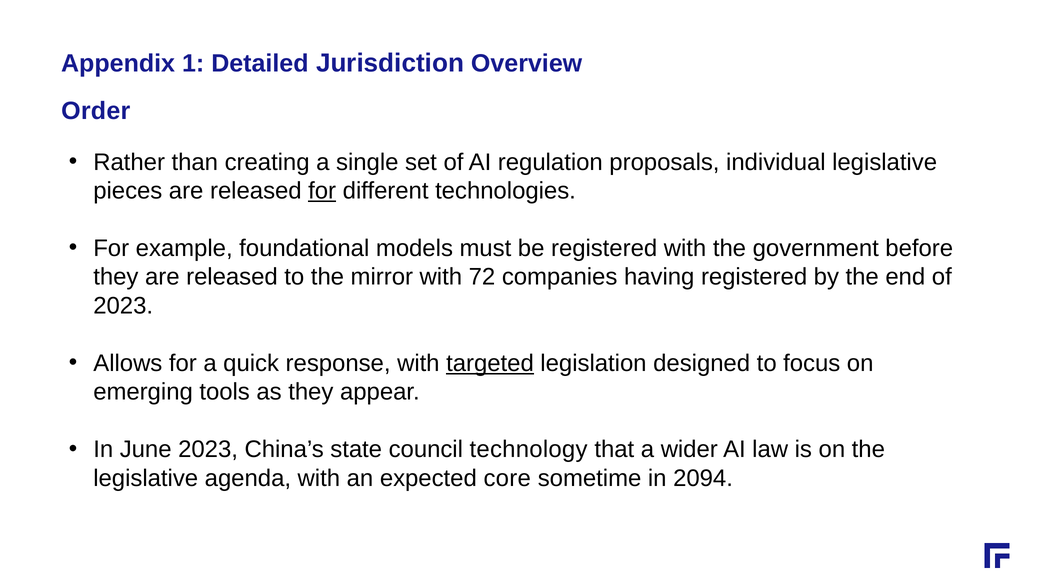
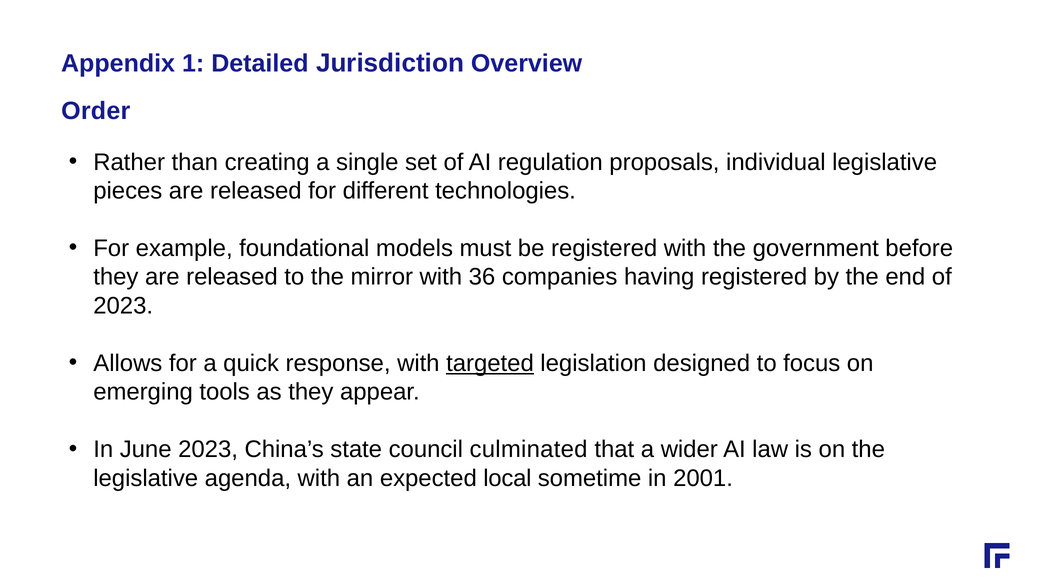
for underline: present -> none (322, 191)
72: 72 -> 36 (482, 277)
technology: technology -> culminated (529, 449)
core: core -> local (507, 478)
2094: 2094 -> 2001 (703, 478)
